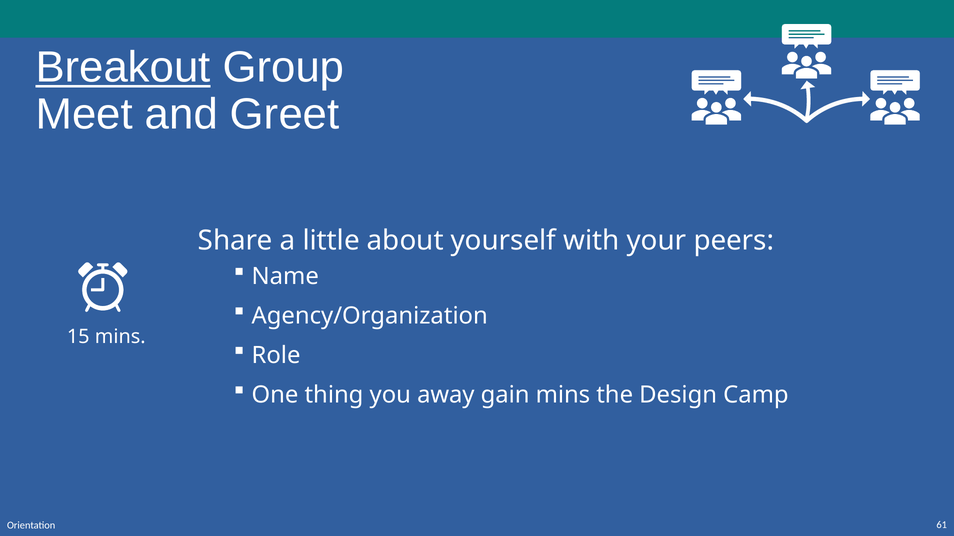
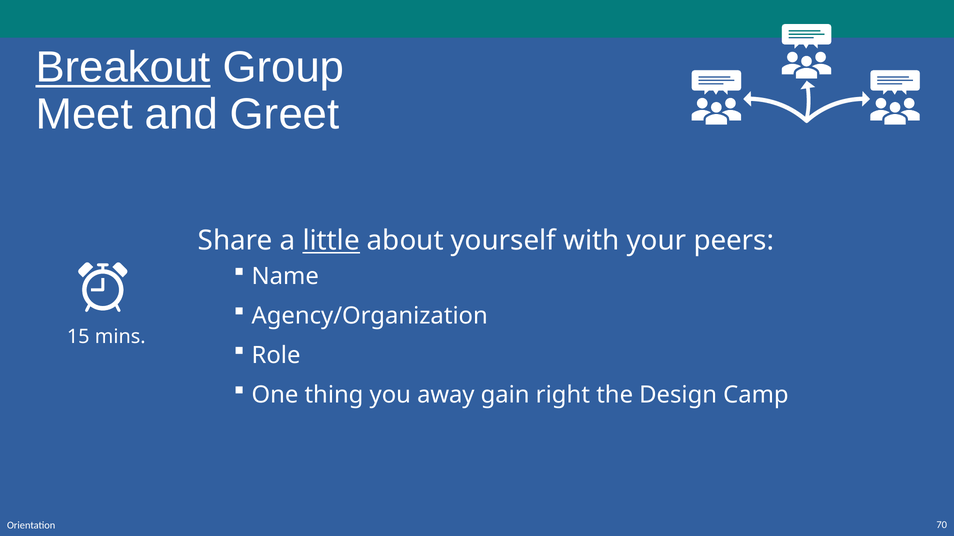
little underline: none -> present (331, 241)
gain mins: mins -> right (563, 395)
61: 61 -> 70 (942, 526)
